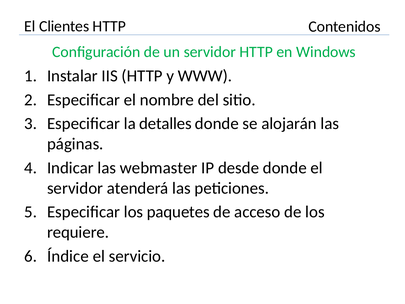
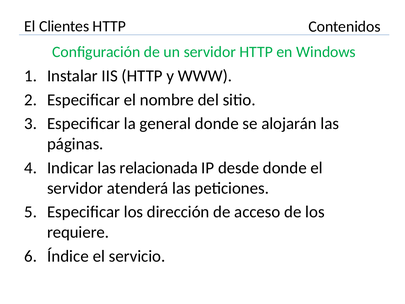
detalles: detalles -> general (165, 124)
webmaster: webmaster -> relacionada (159, 168)
paquetes: paquetes -> dirección (178, 212)
